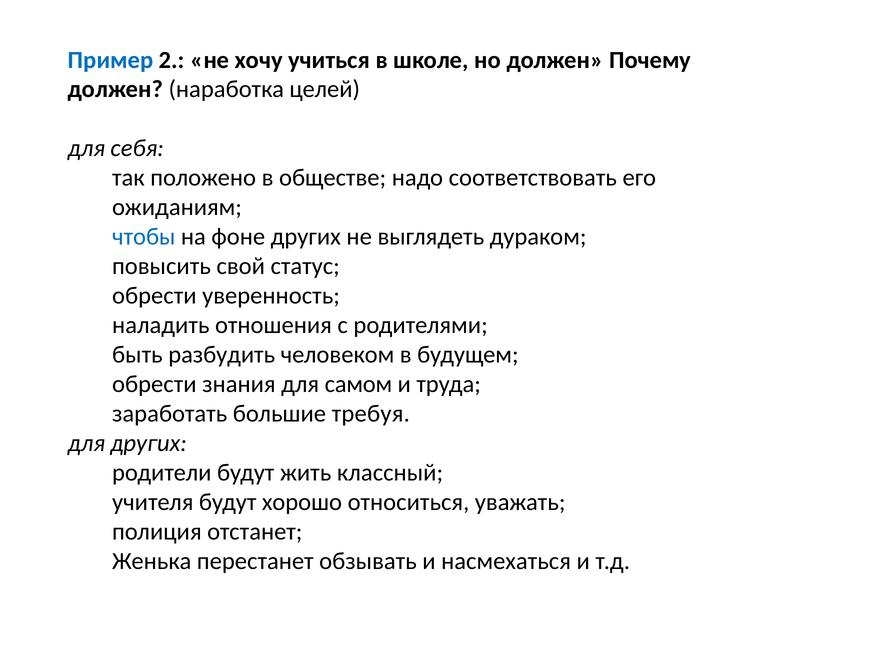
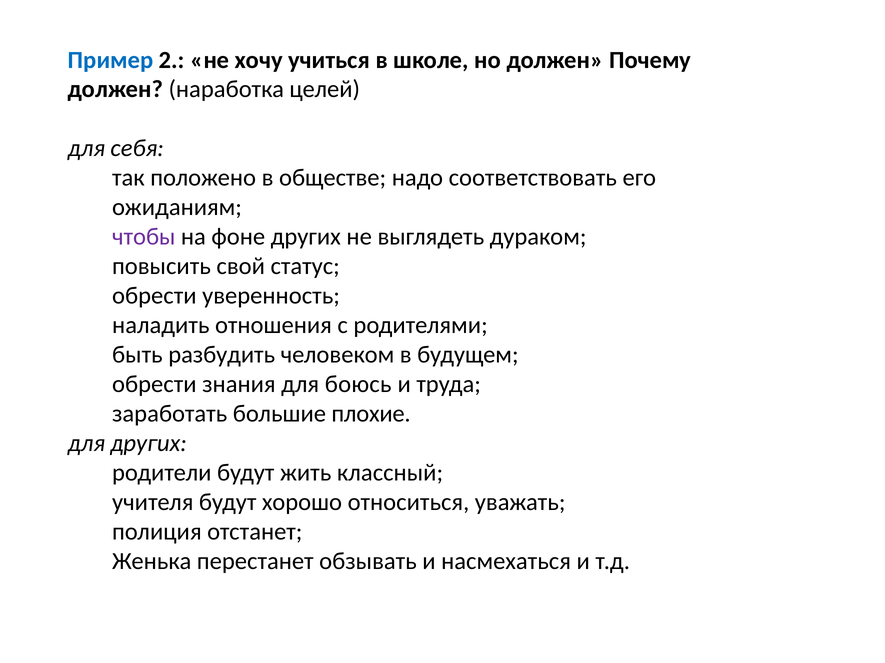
чтобы colour: blue -> purple (144, 237)
самом: самом -> боюсь (358, 385)
требуя: требуя -> плохие (371, 414)
